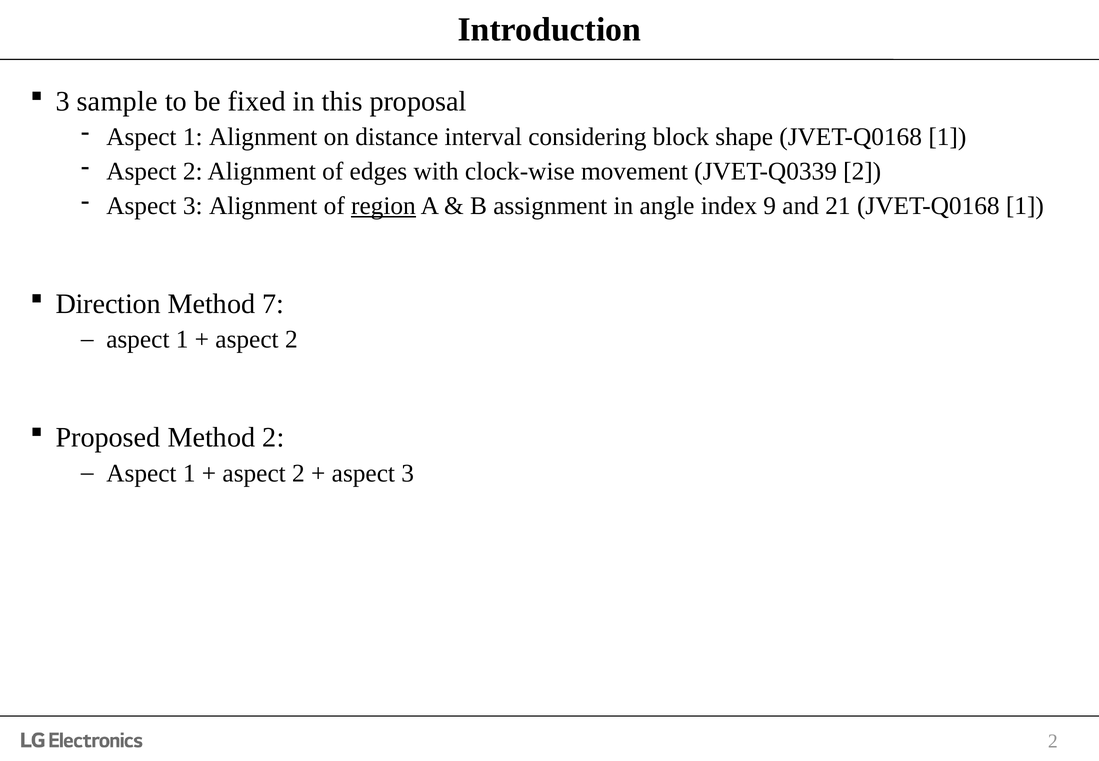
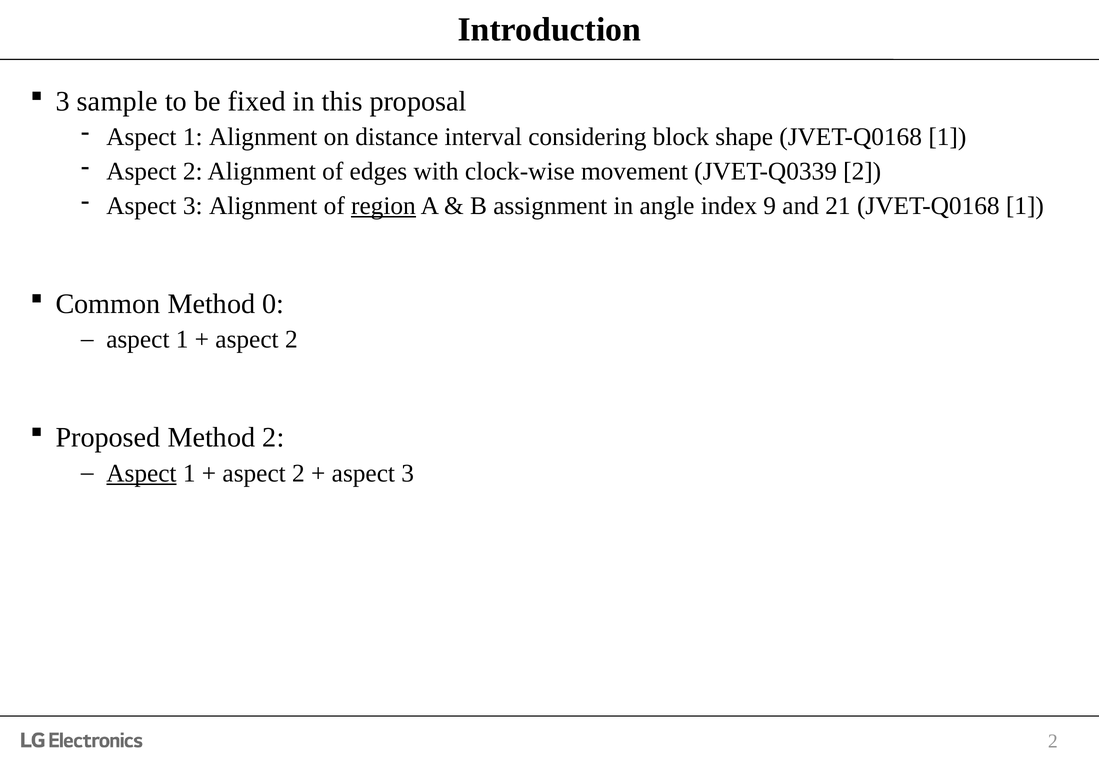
Direction: Direction -> Common (108, 304)
7: 7 -> 0 (273, 304)
Aspect underline: none -> present (141, 473)
